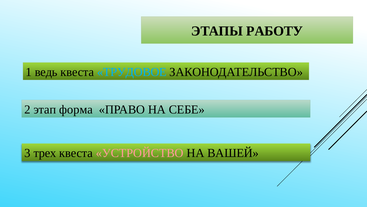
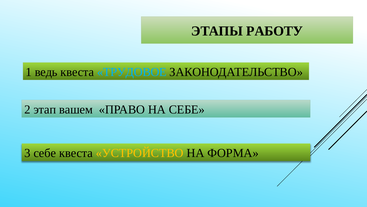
форма: форма -> вашем (76, 109)
3 трех: трех -> себе (45, 153)
УСТРОЙСТВО colour: pink -> yellow (140, 153)
ВАШЕЙ: ВАШЕЙ -> ФОРМА (233, 153)
